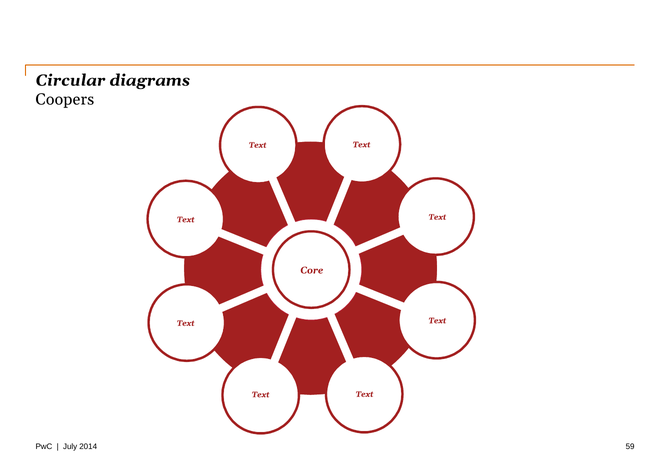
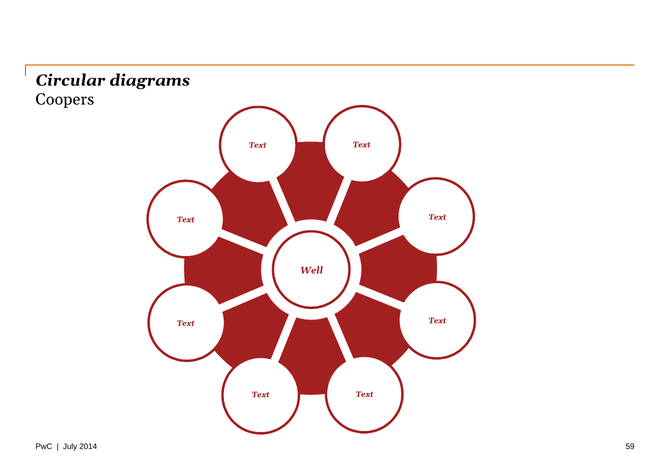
Core: Core -> Well (312, 270)
